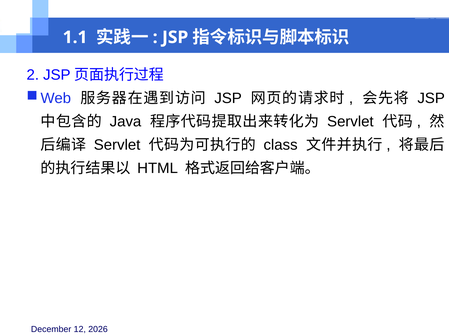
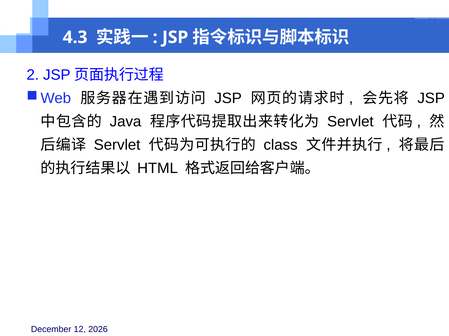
1.1: 1.1 -> 4.3 (75, 37)
